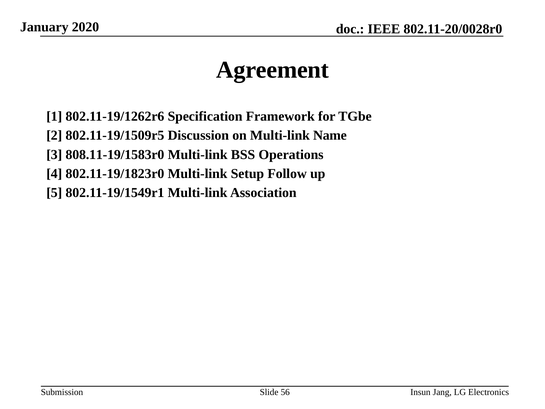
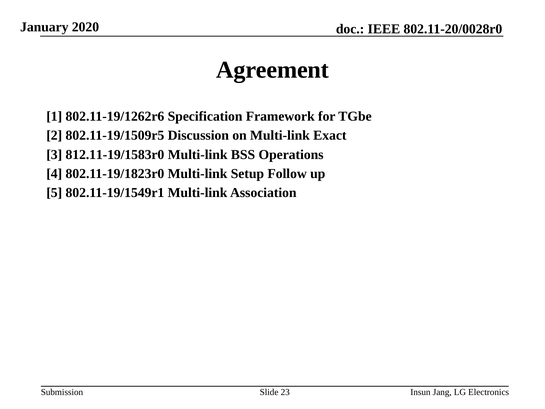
Name: Name -> Exact (330, 135)
808.11-19/1583r0: 808.11-19/1583r0 -> 812.11-19/1583r0 (115, 154)
56: 56 -> 23 (285, 392)
